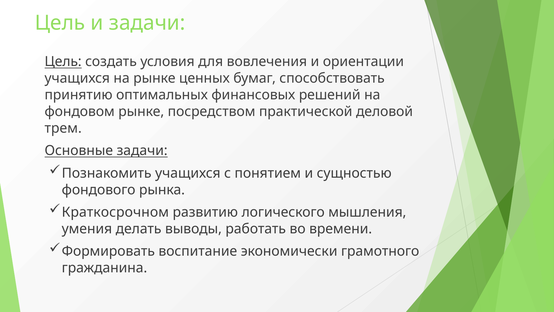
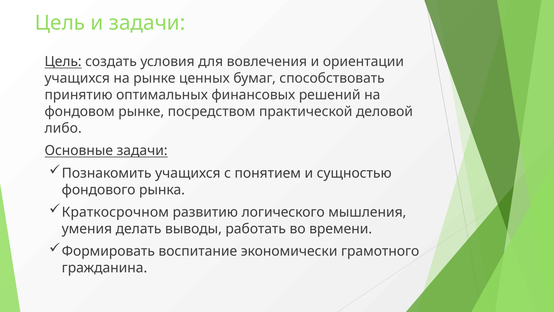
трем: трем -> либо (63, 128)
